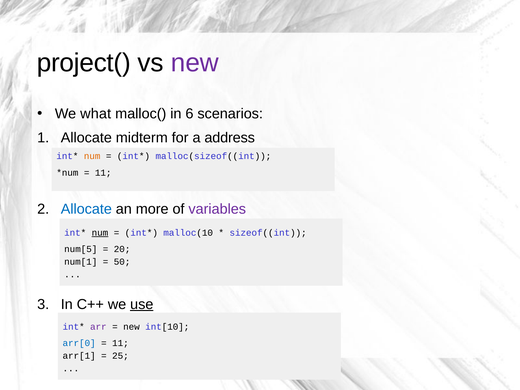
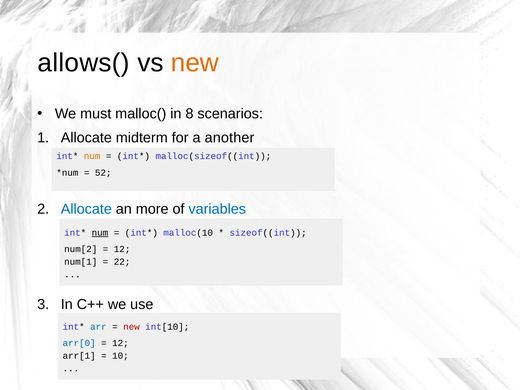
project(: project( -> allows( (84, 63)
new colour: purple -> orange (195, 63)
what: what -> must (96, 114)
6: 6 -> 8 (189, 114)
address: address -> another (230, 138)
11: 11 -> 52 (103, 173)
variables colour: purple -> blue (217, 209)
num[5: num[5 -> num[2 (81, 249)
20: 20 -> 12 (122, 249)
50: 50 -> 22 (122, 262)
use underline: present -> none (142, 304)
arr colour: purple -> blue (98, 327)
new colour: black -> red (131, 327)
11: 11 -> 12 (120, 343)
25: 25 -> 10 (120, 356)
